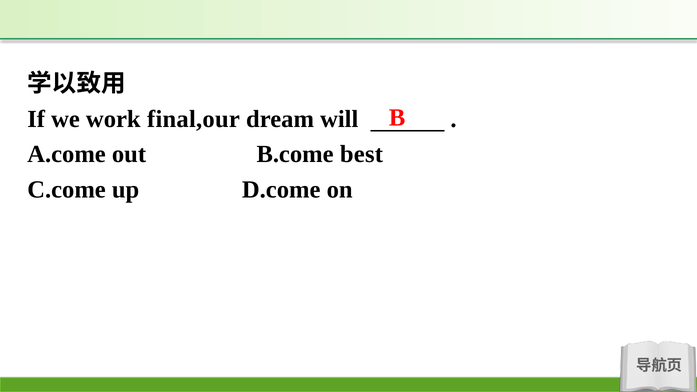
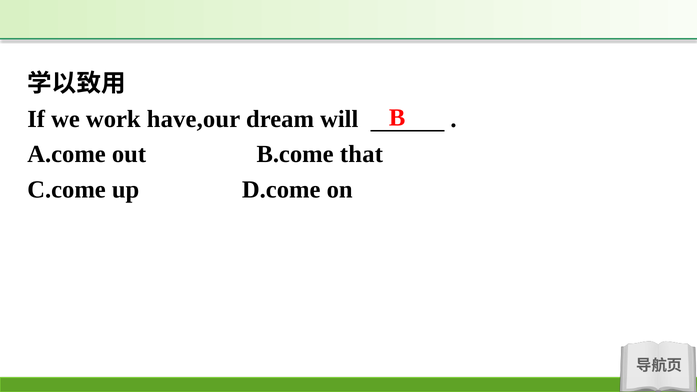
final,our: final,our -> have,our (193, 119)
best: best -> that (361, 154)
